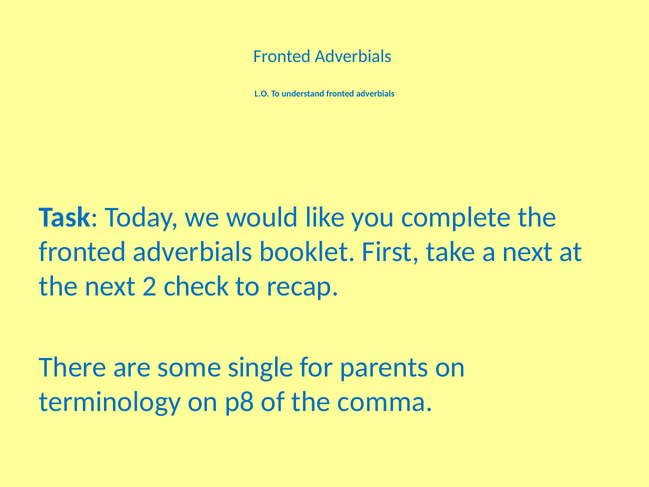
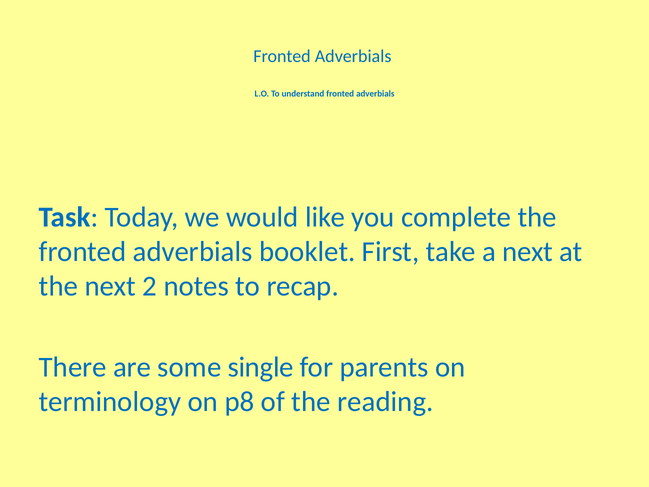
check: check -> notes (196, 286)
comma: comma -> reading (385, 402)
